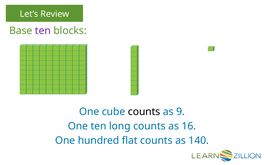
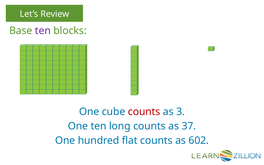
counts colour: black -> red (144, 112)
9: 9 -> 3 (181, 112)
16: 16 -> 37 (189, 126)
140: 140 -> 602 (199, 141)
